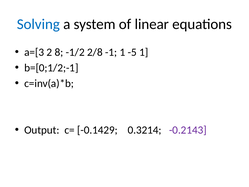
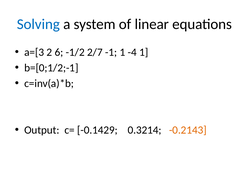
8: 8 -> 6 (59, 52)
2/8: 2/8 -> 2/7 (95, 52)
-5: -5 -> -4 (132, 52)
-0.2143 colour: purple -> orange (188, 130)
